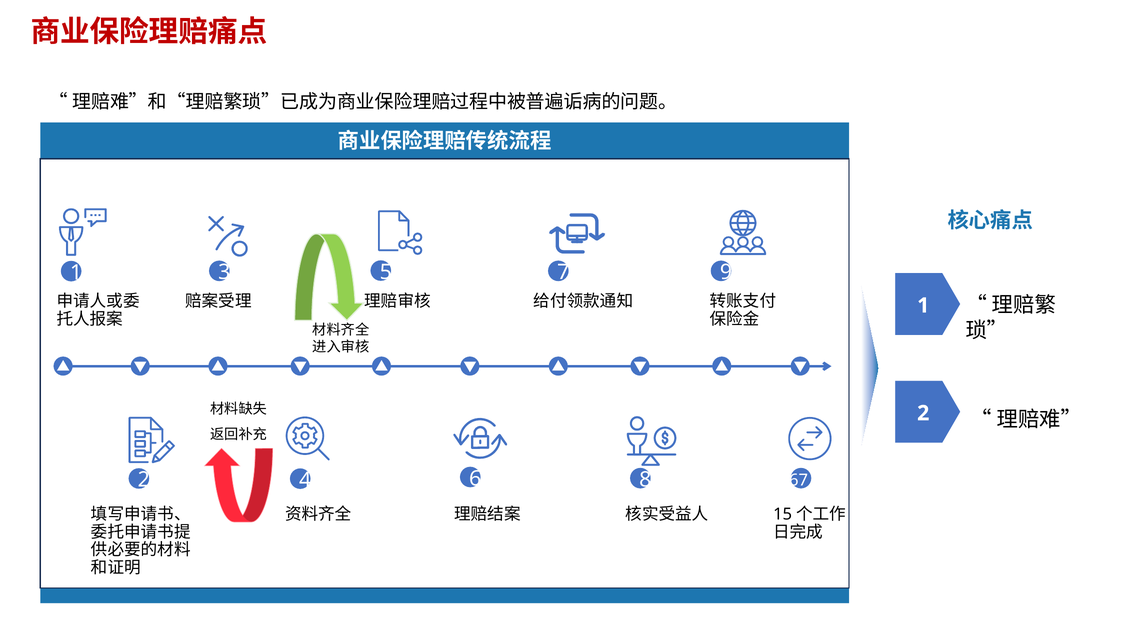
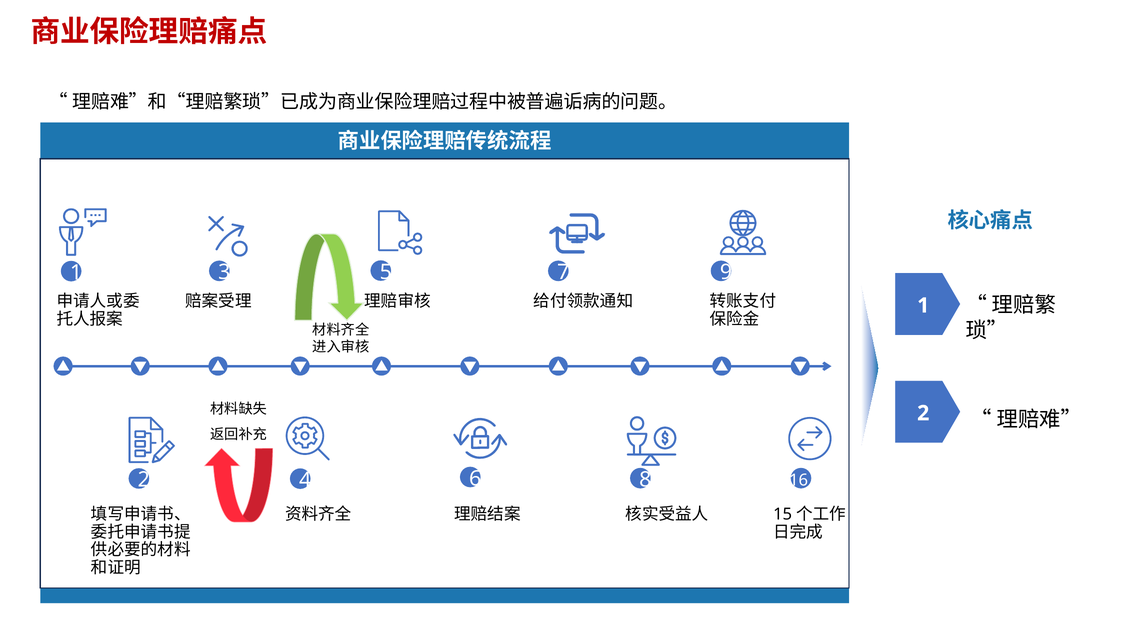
67: 67 -> 16 (799, 480)
